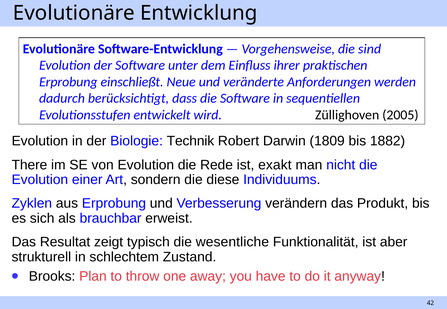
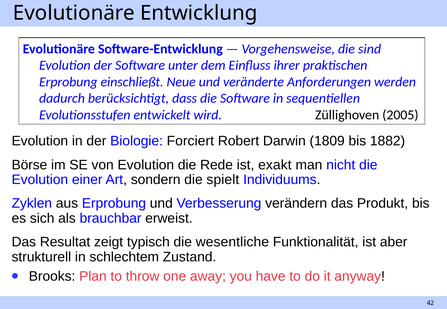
Technik: Technik -> Forciert (190, 141)
There: There -> Börse (29, 165)
diese: diese -> spielt (223, 180)
